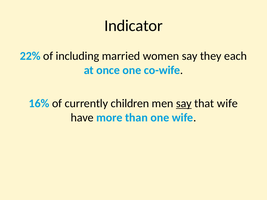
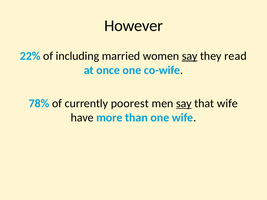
Indicator: Indicator -> However (134, 26)
say underline: none -> present (190, 56)
each: each -> read (236, 56)
16%: 16% -> 78% (39, 103)
children: children -> poorest (130, 103)
